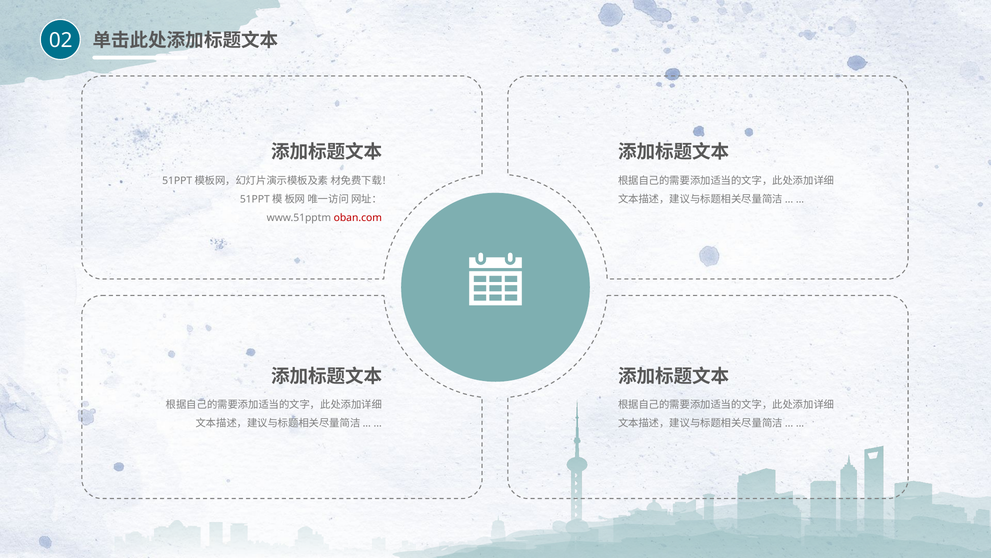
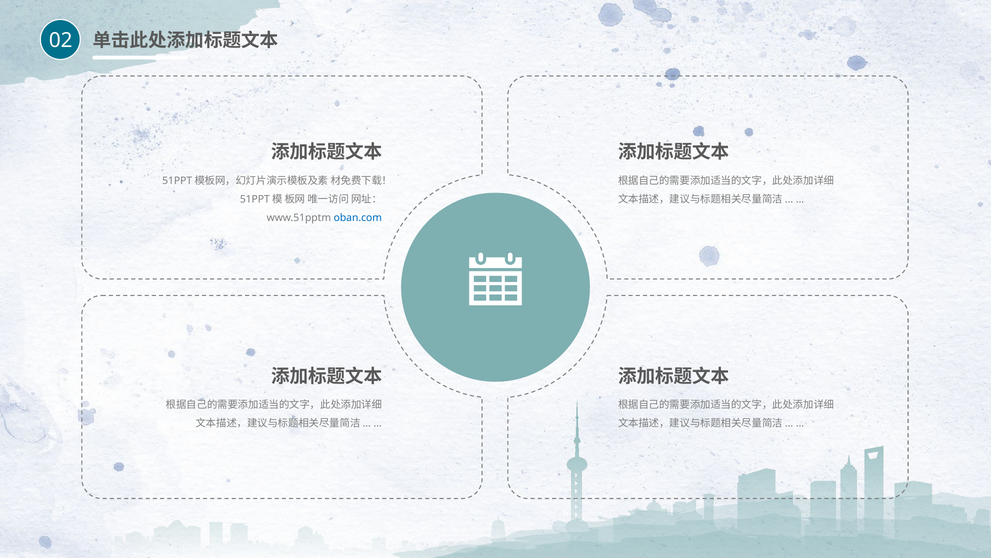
oban.com colour: red -> blue (358, 218)
